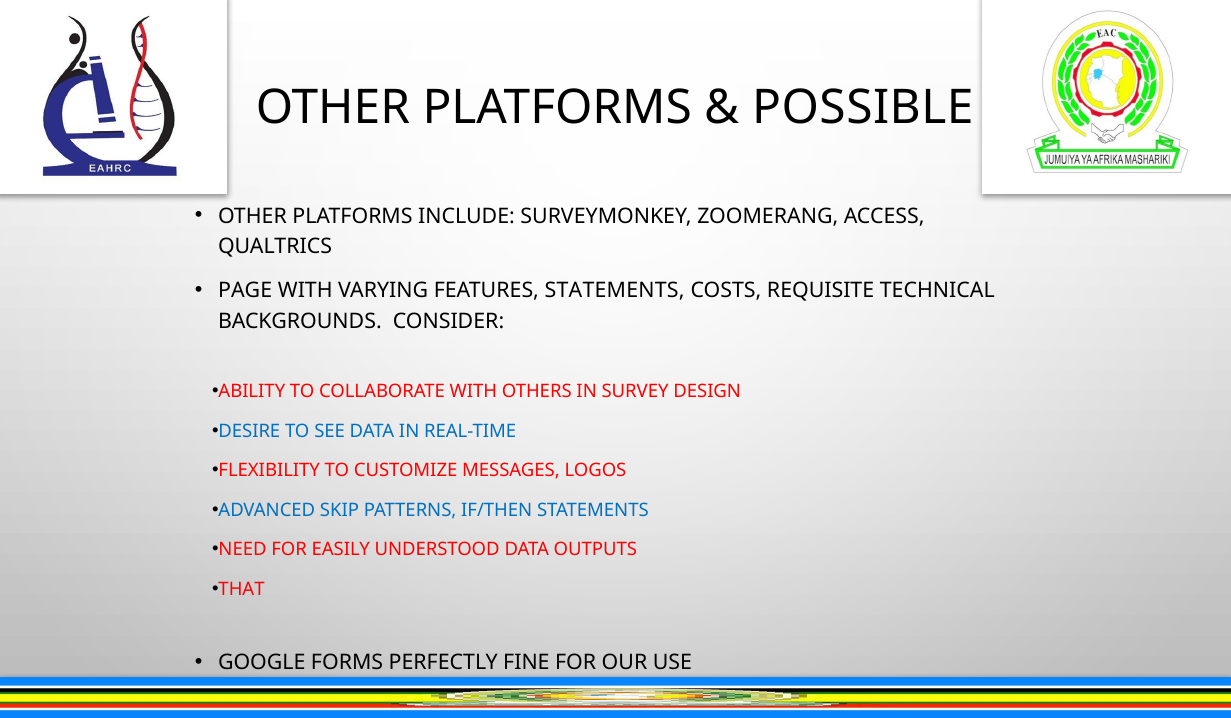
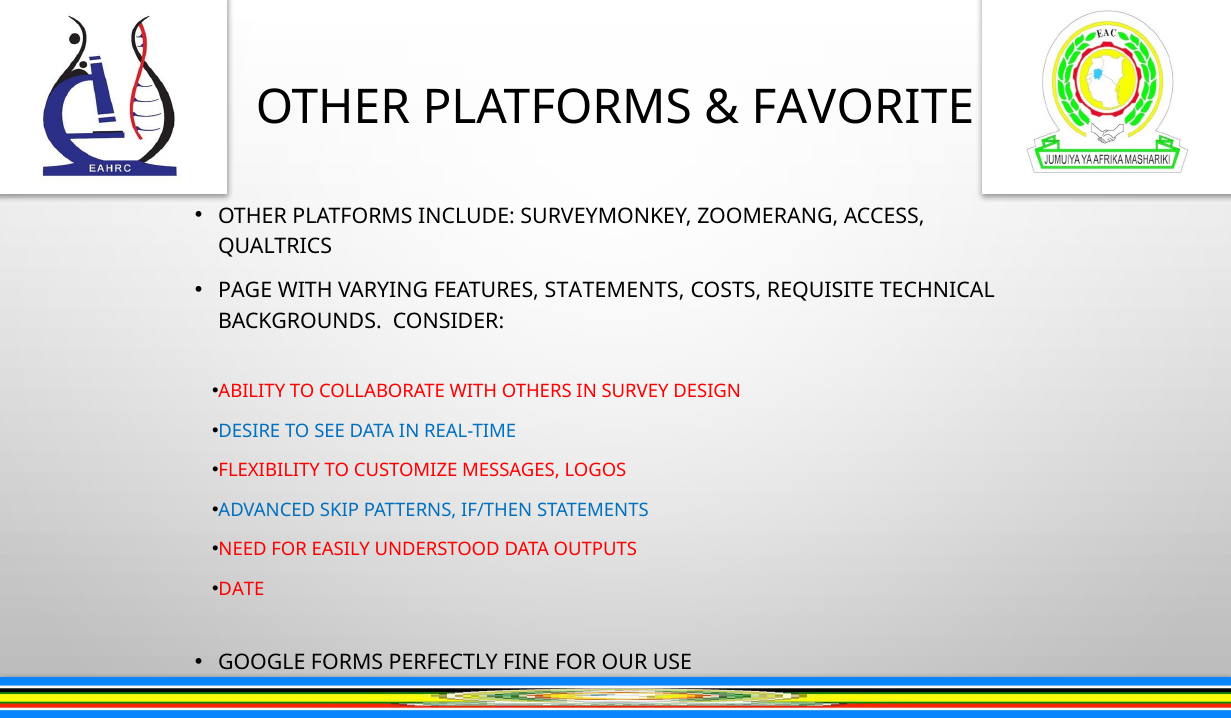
POSSIBLE: POSSIBLE -> FAVORITE (863, 107)
THAT: THAT -> DATE (242, 589)
